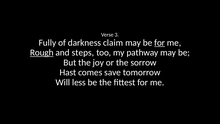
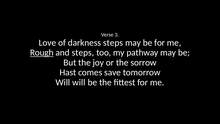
Fully: Fully -> Love (47, 43)
darkness claim: claim -> steps (113, 43)
for underline: present -> none (160, 43)
Will less: less -> will (79, 82)
